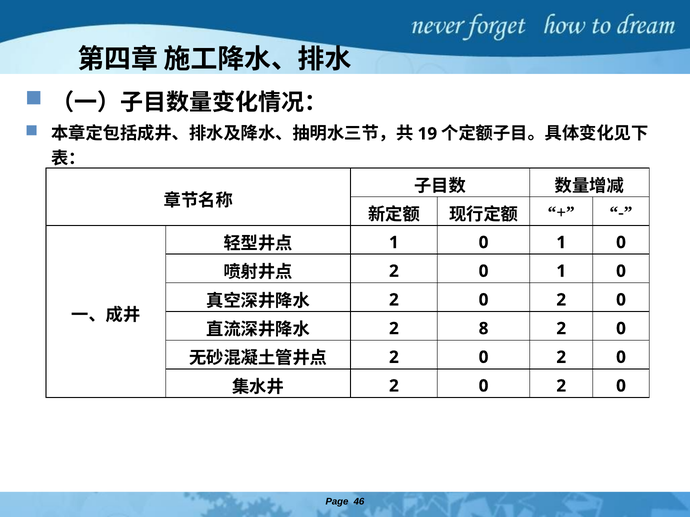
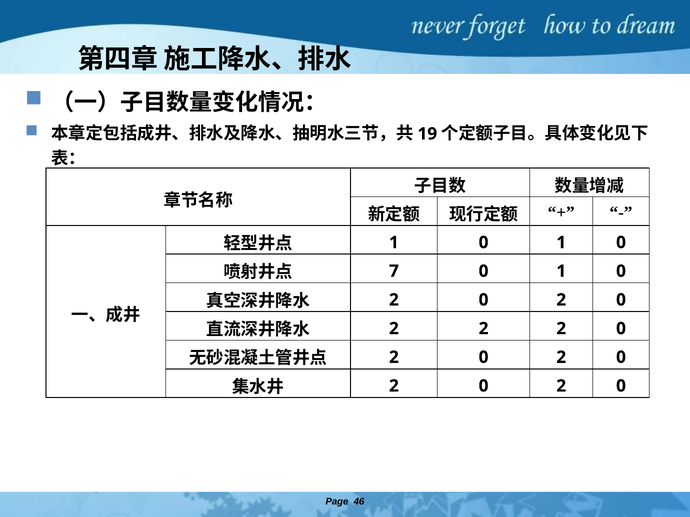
2: 2 -> 7 (394, 271)
8: 8 -> 2 (484, 329)
